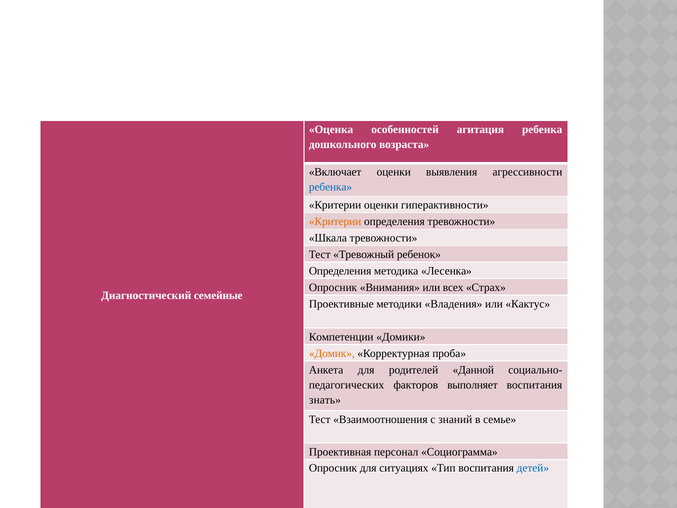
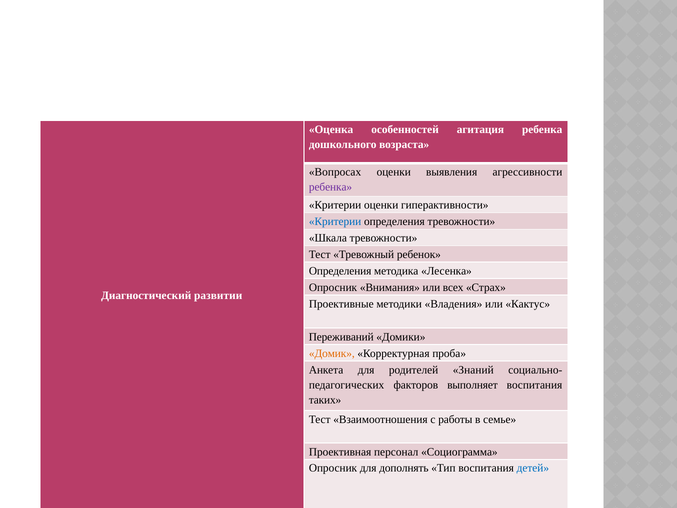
Включает: Включает -> Вопросах (335, 172)
ребенка colour: blue -> purple (331, 187)
Критерии colour: orange -> blue (335, 221)
семейные: семейные -> развитии (218, 295)
Компетенции: Компетенции -> Переживаний (341, 337)
Данной: Данной -> Знаний (473, 370)
знать: знать -> таких (325, 400)
знаний: знаний -> работы (455, 419)
ситуациях: ситуациях -> дополнять (404, 468)
